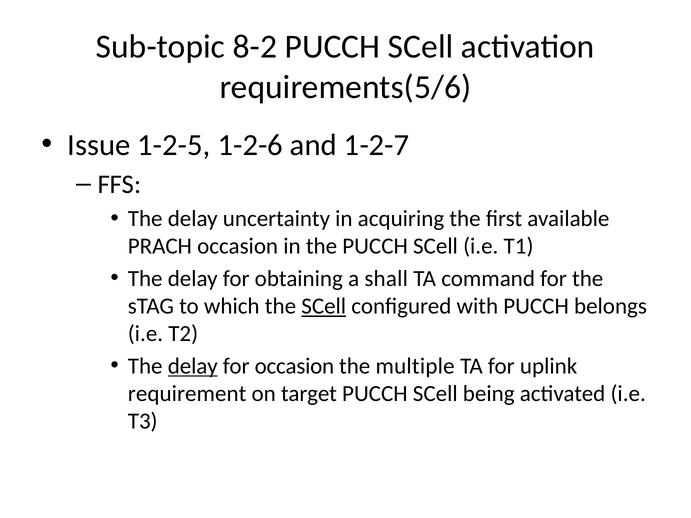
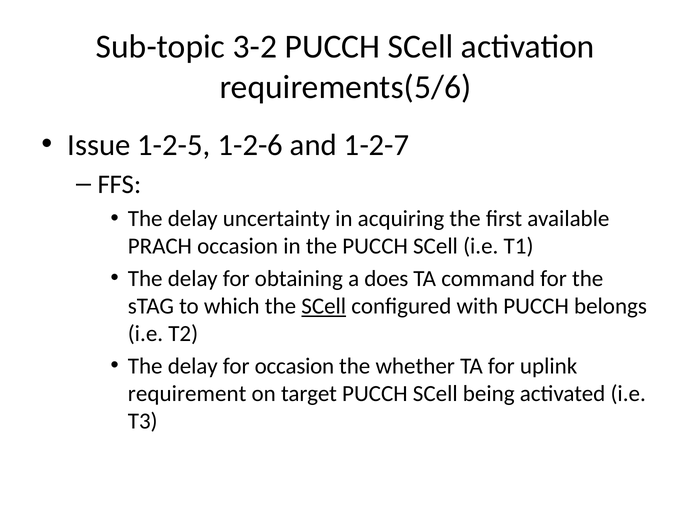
8-2: 8-2 -> 3-2 (255, 47)
shall: shall -> does (386, 279)
delay underline: present -> none (193, 366)
multiple: multiple -> whether (415, 366)
